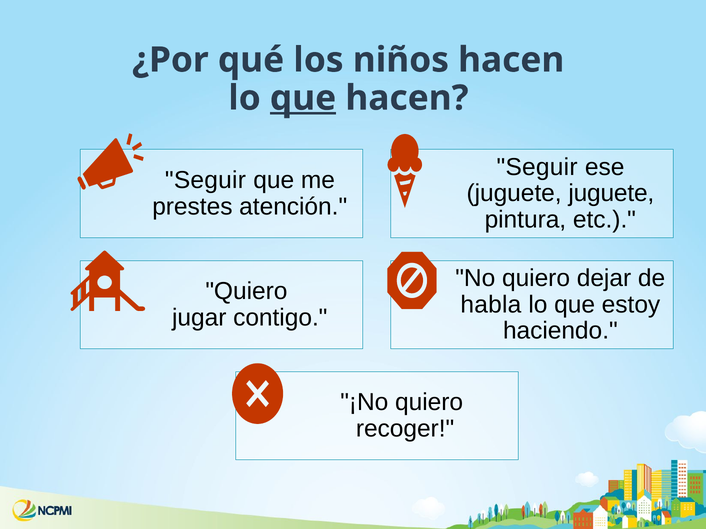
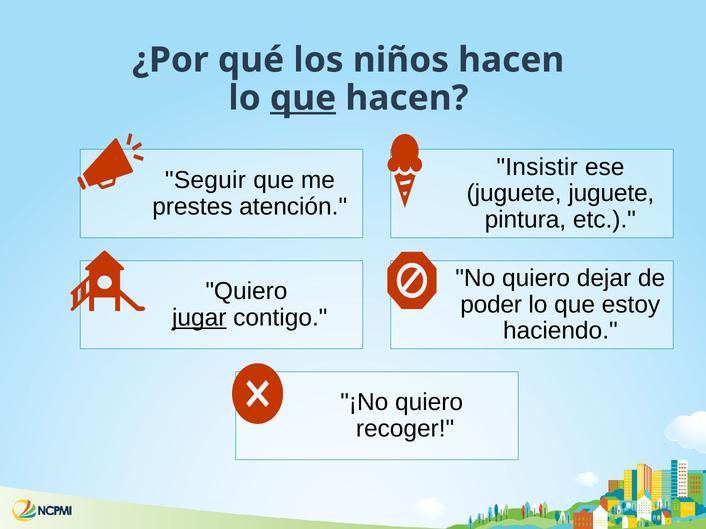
Seguir: Seguir -> Insistir (537, 167)
habla: habla -> poder (491, 305)
jugar underline: none -> present (199, 318)
